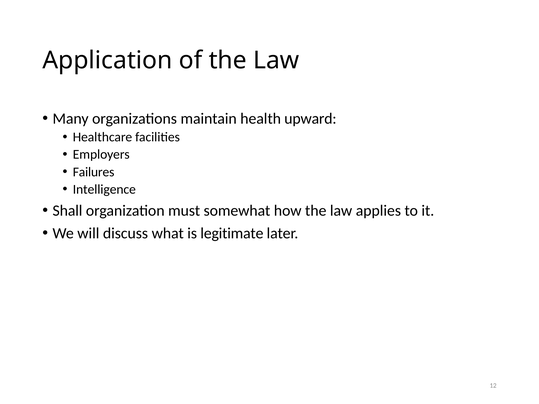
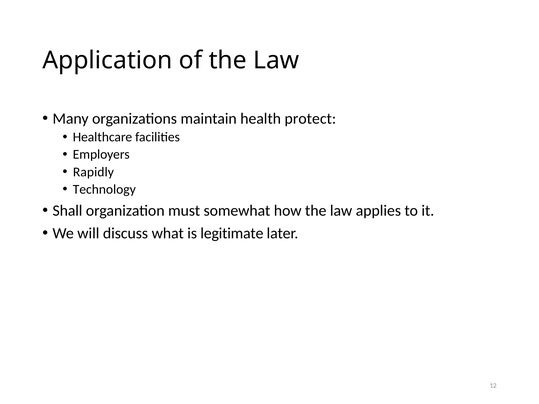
upward: upward -> protect (310, 119)
Failures: Failures -> Rapidly (93, 172)
Intelligence: Intelligence -> Technology (104, 189)
